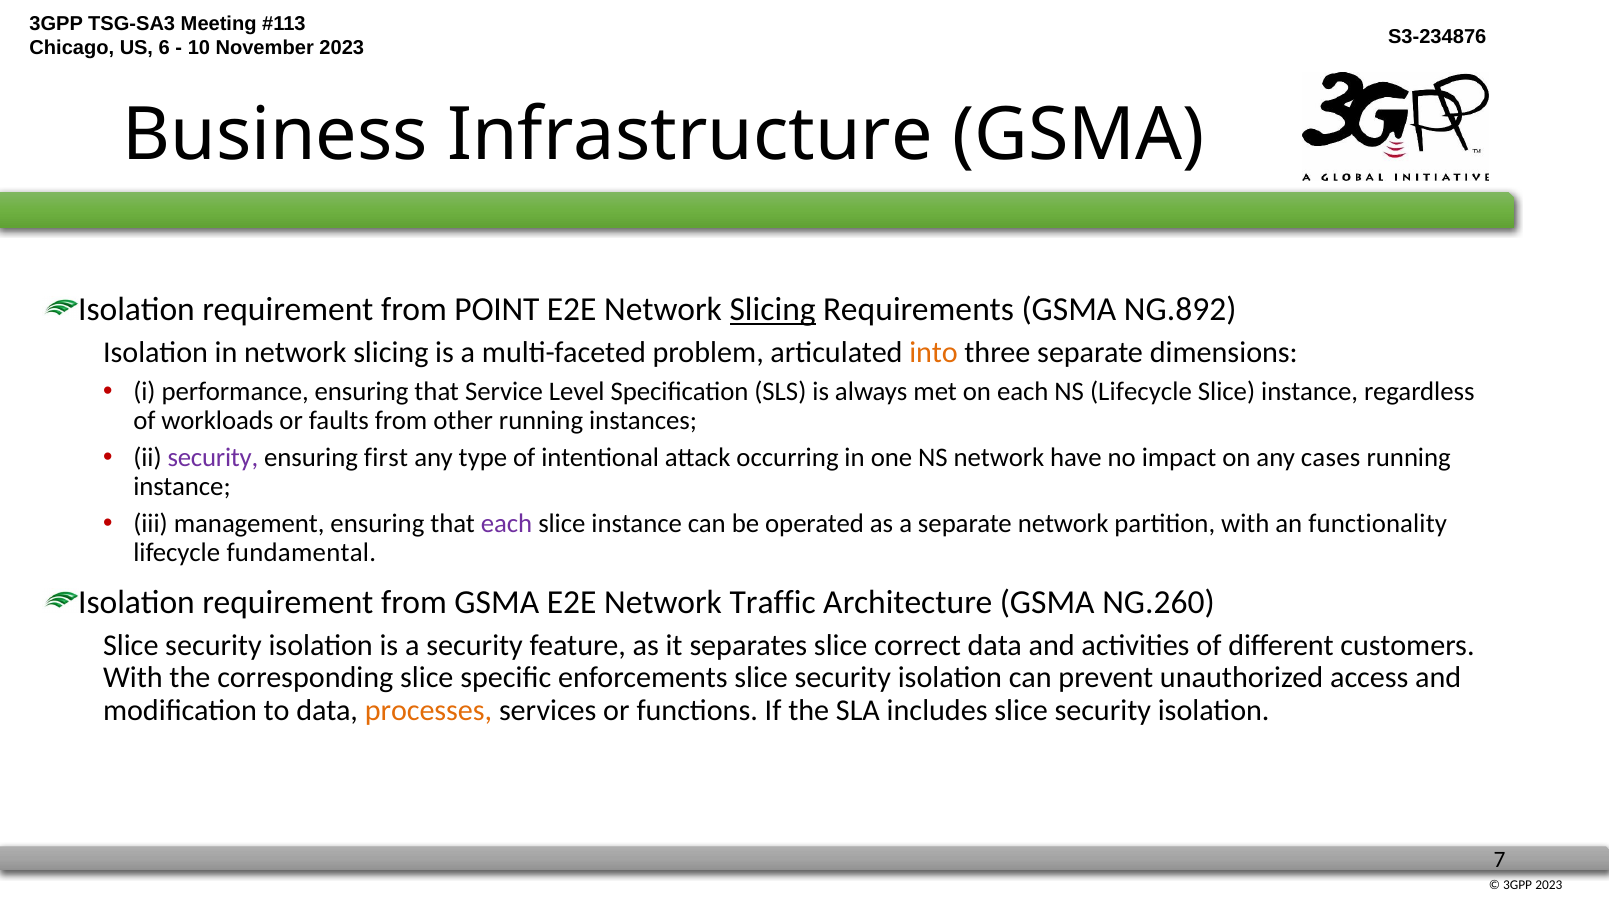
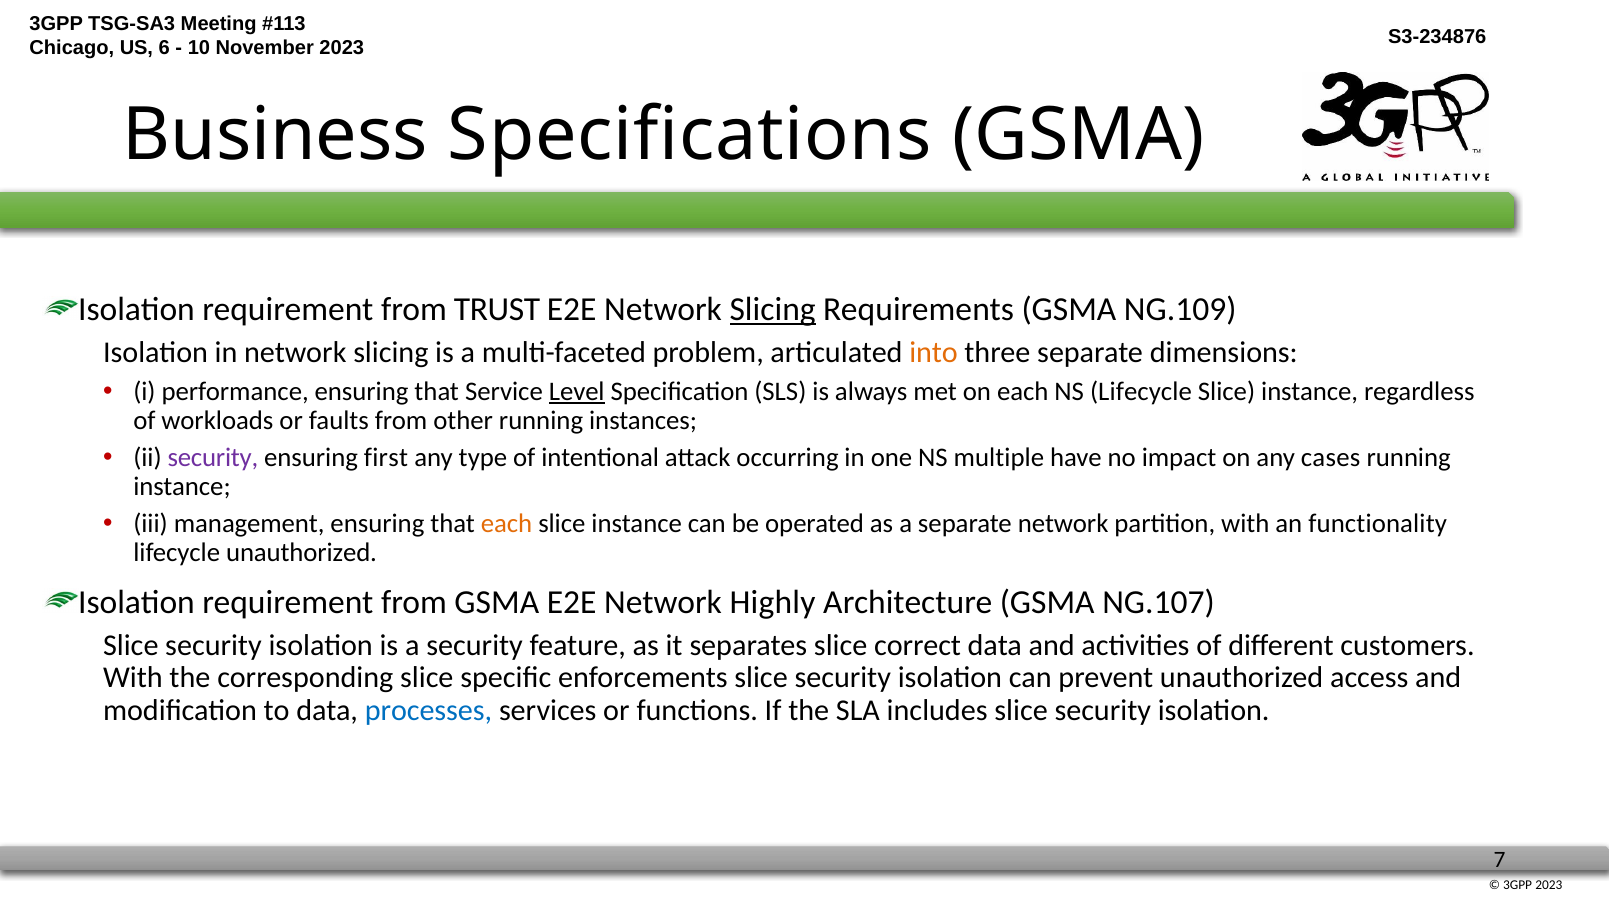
Infrastructure: Infrastructure -> Specifications (690, 135)
POINT: POINT -> TRUST (497, 310)
NG.892: NG.892 -> NG.109 (1180, 310)
Level underline: none -> present (577, 392)
NS network: network -> multiple (999, 458)
each colour: purple -> orange (507, 524)
lifecycle fundamental: fundamental -> unauthorized (302, 553)
Traffic: Traffic -> Highly (773, 602)
NG.260: NG.260 -> NG.107 (1159, 602)
processes colour: orange -> blue (428, 710)
